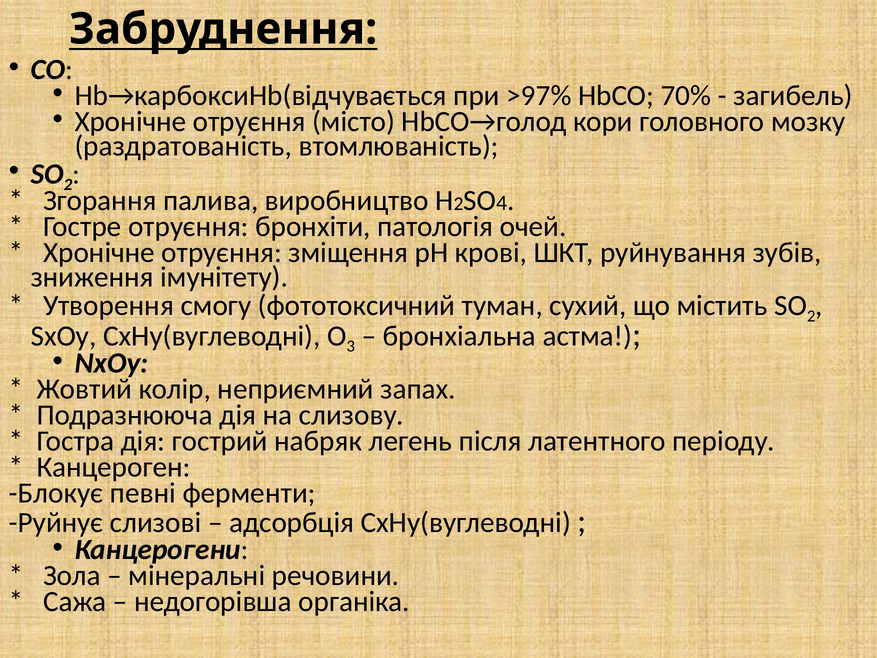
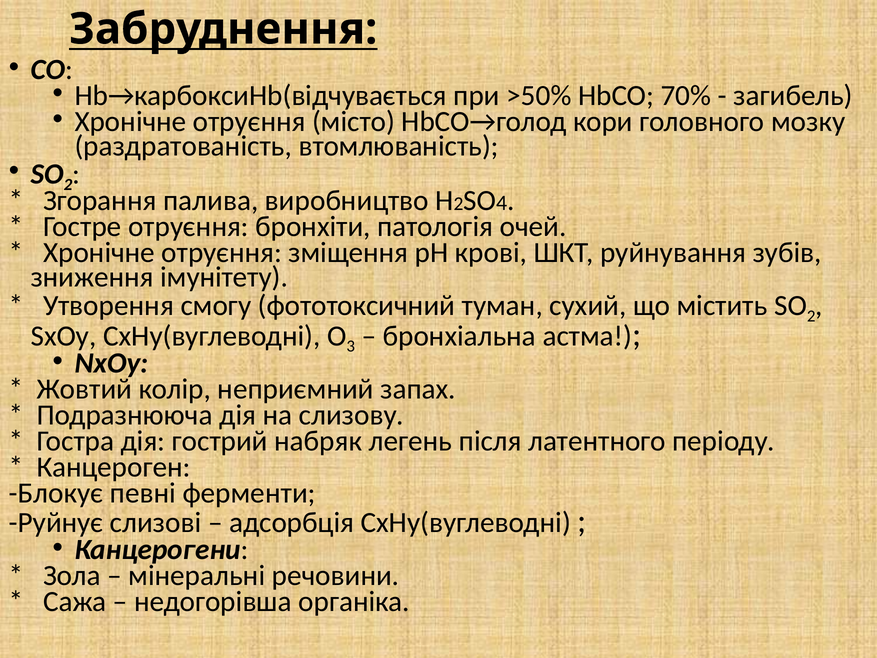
>97%: >97% -> >50% (539, 95)
